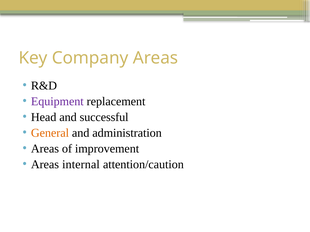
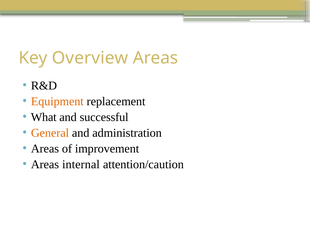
Company: Company -> Overview (90, 58)
Equipment colour: purple -> orange (57, 102)
Head: Head -> What (44, 117)
